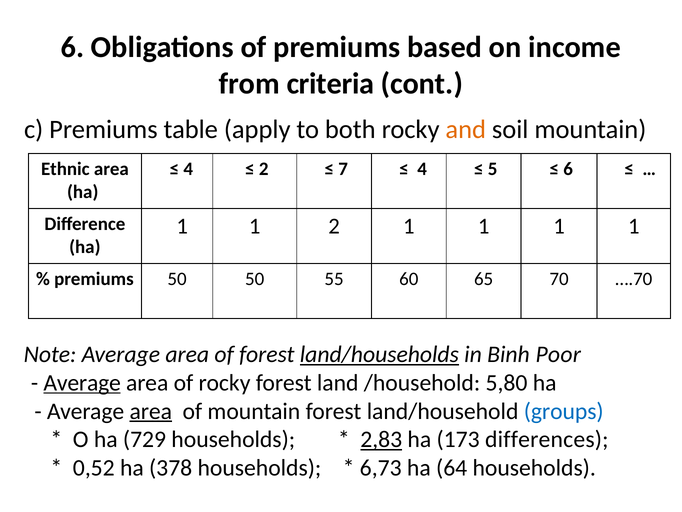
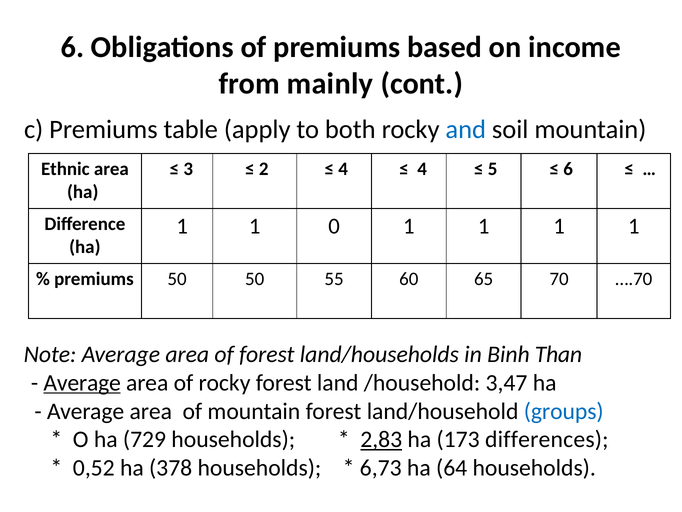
criteria: criteria -> mainly (330, 83)
and colour: orange -> blue (466, 129)
4: 4 -> 3 (188, 169)
7: 7 -> 4 (343, 169)
1 2: 2 -> 0 (334, 226)
land/households underline: present -> none (379, 354)
Poor: Poor -> Than (558, 354)
5,80: 5,80 -> 3,47 (507, 382)
area underline: present -> none (151, 411)
